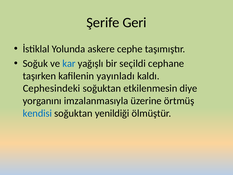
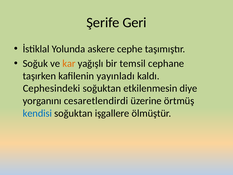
kar colour: blue -> orange (69, 63)
seçildi: seçildi -> temsil (133, 63)
imzalanmasıyla: imzalanmasıyla -> cesaretlendirdi (96, 101)
yenildiği: yenildiği -> işgallere (112, 113)
